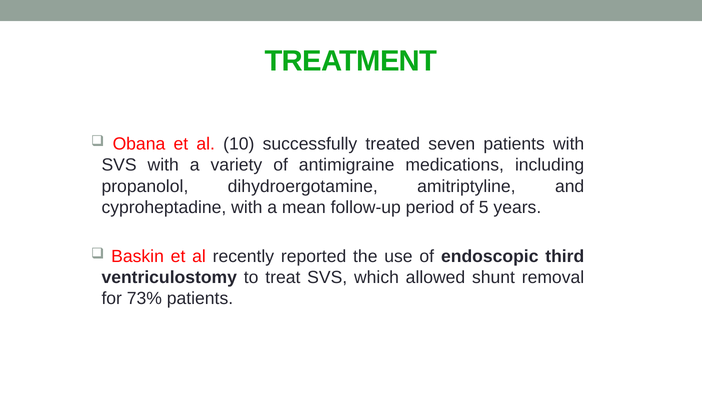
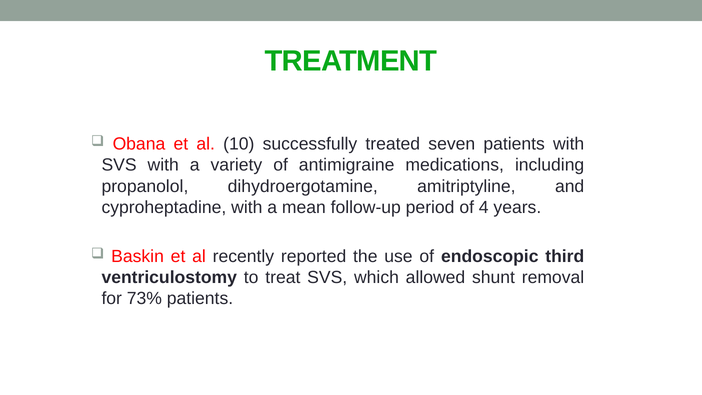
5: 5 -> 4 (484, 207)
